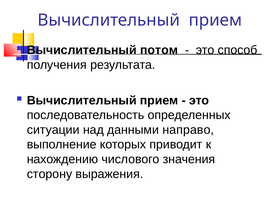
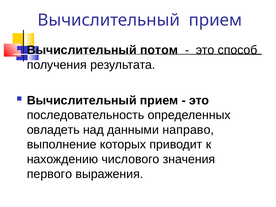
ситуации: ситуации -> овладеть (53, 130)
сторону: сторону -> первого (49, 174)
